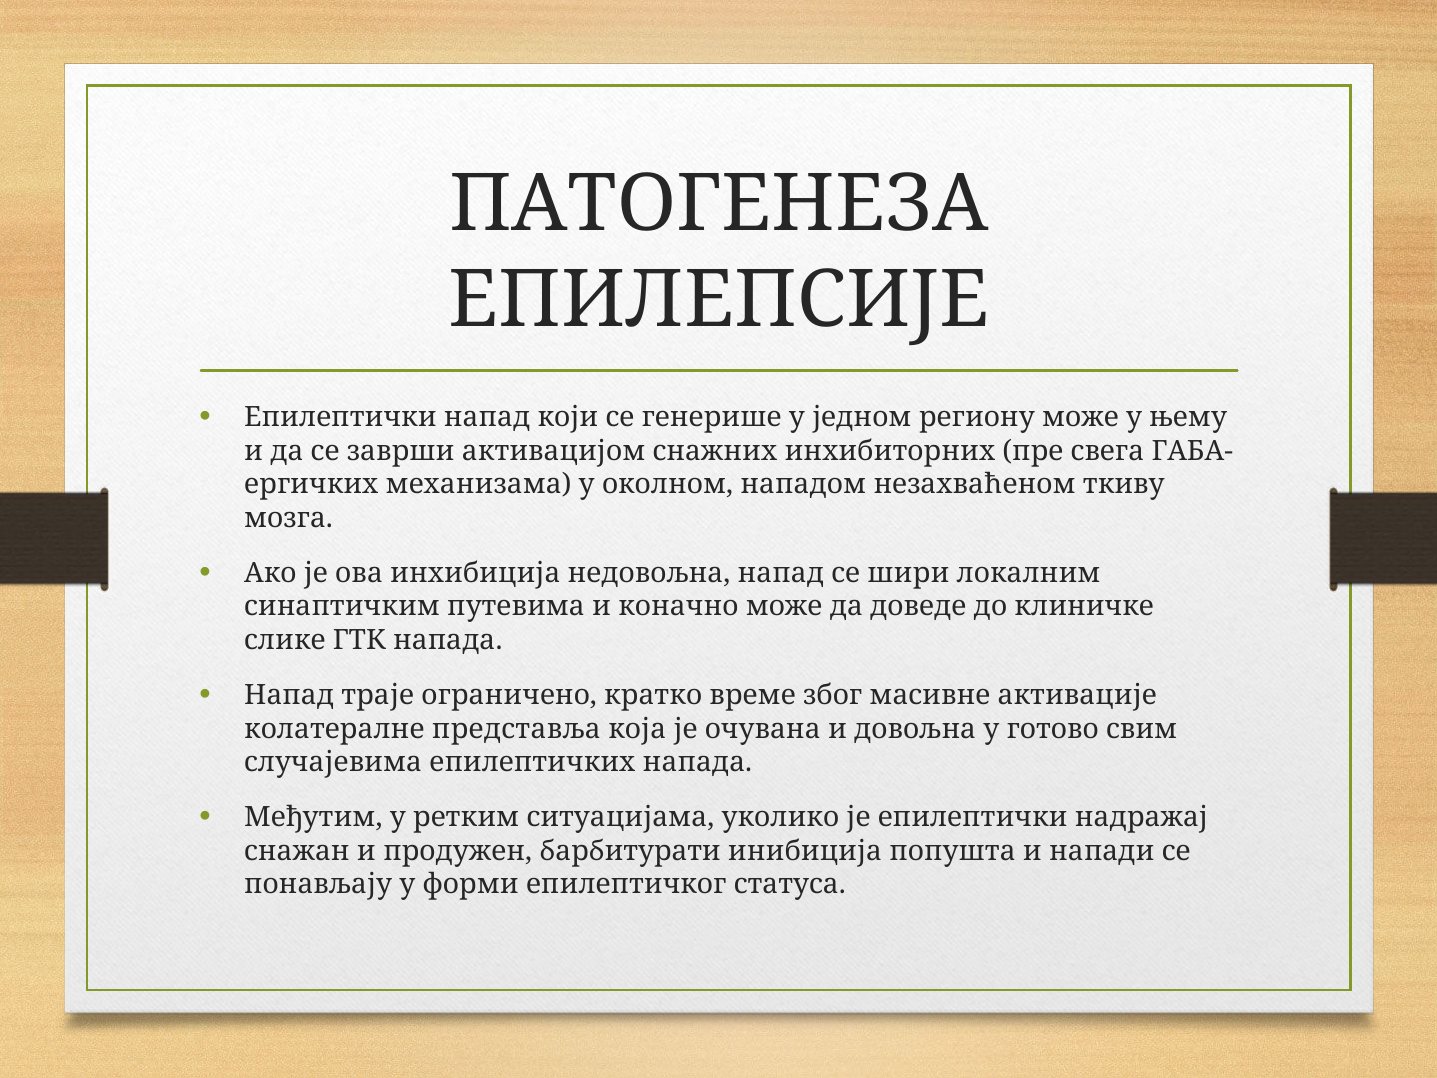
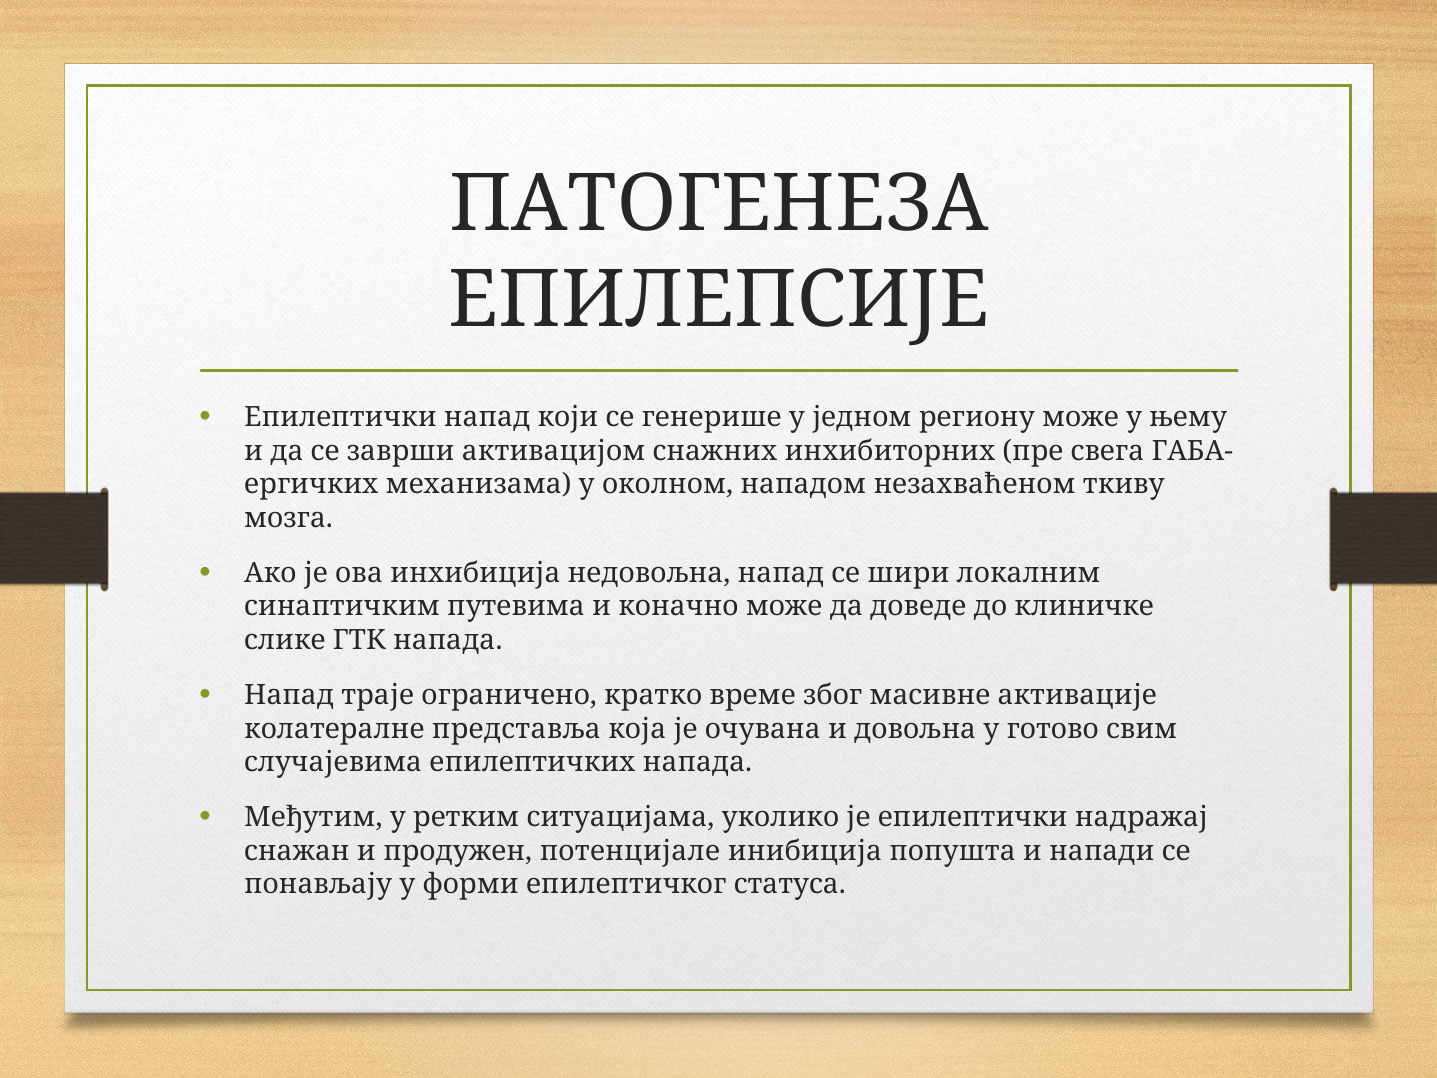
барбитурати: барбитурати -> потенцијале (630, 851)
